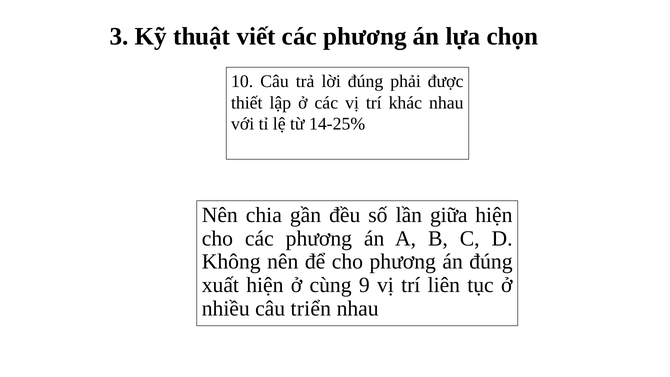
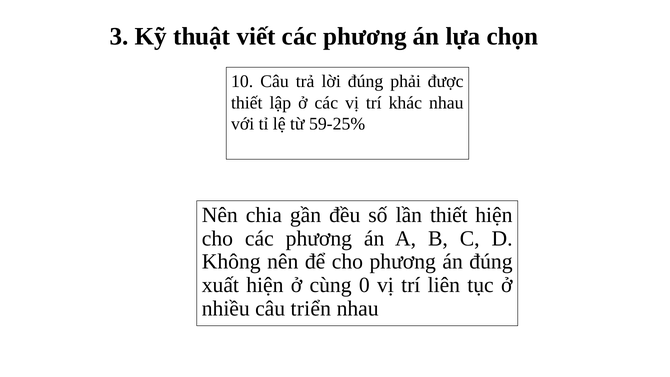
14-25%: 14-25% -> 59-25% (337, 124)
lần giữa: giữa -> thiết (449, 215)
9: 9 -> 0 (364, 285)
